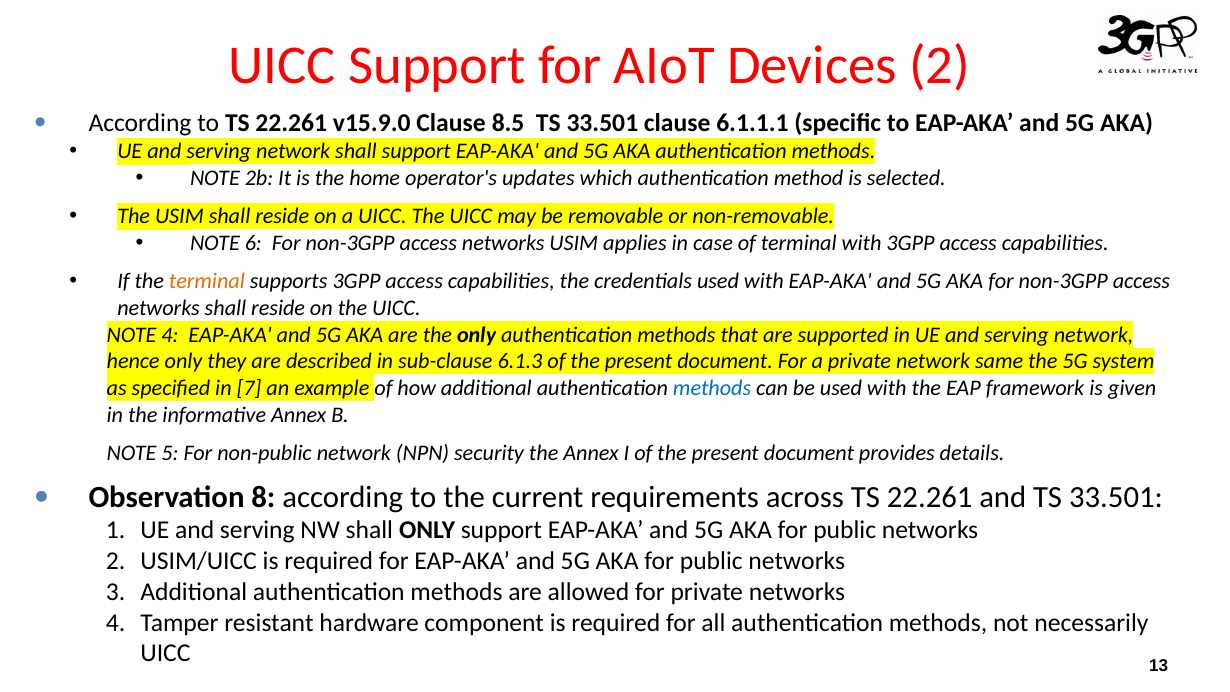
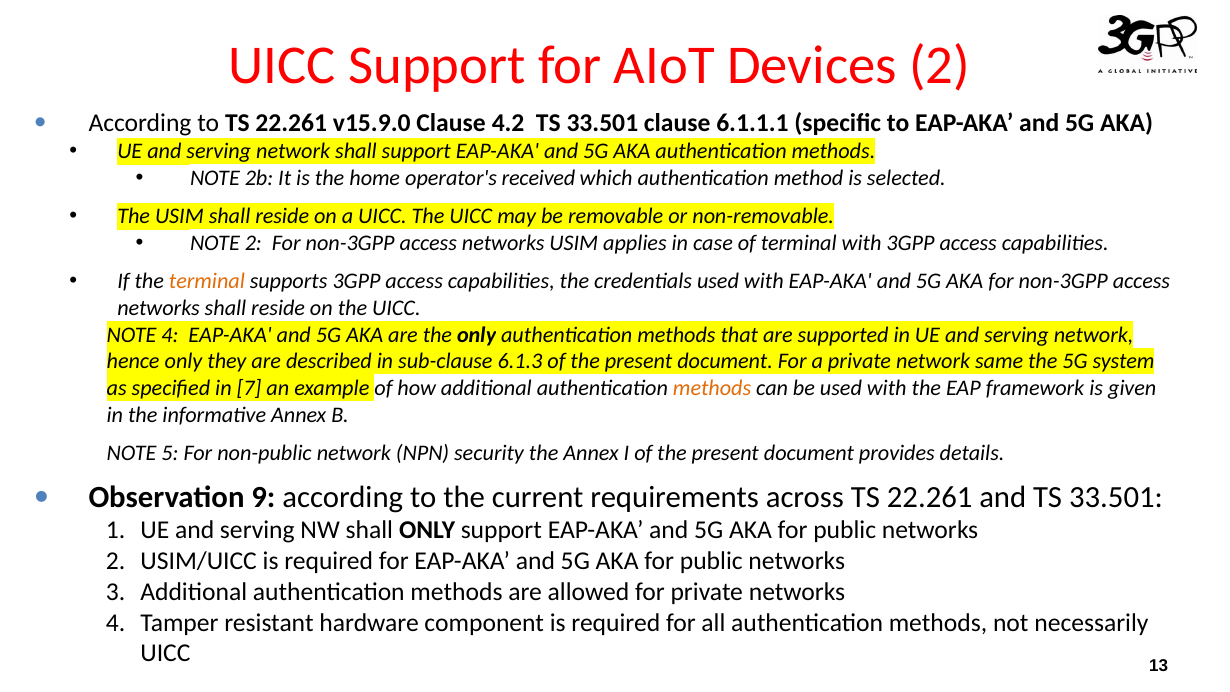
8.5: 8.5 -> 4.2 (508, 123)
updates: updates -> received (538, 178)
NOTE 6: 6 -> 2 (253, 243)
methods colour: blue -> orange (712, 388)
8: 8 -> 9 (263, 497)
